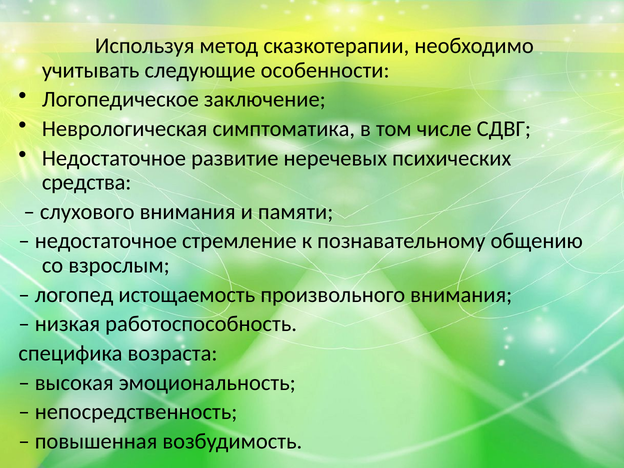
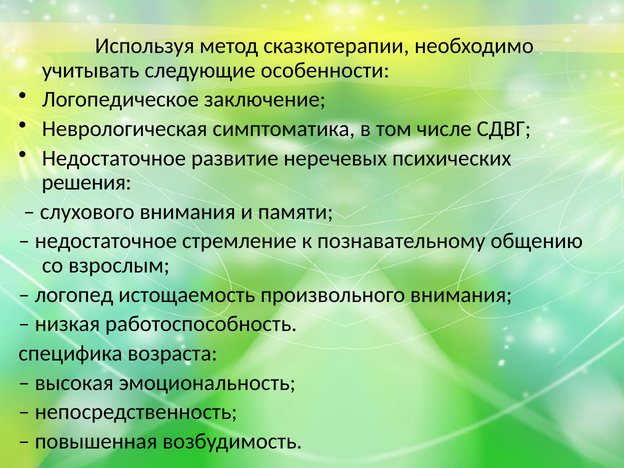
средства: средства -> решения (87, 182)
